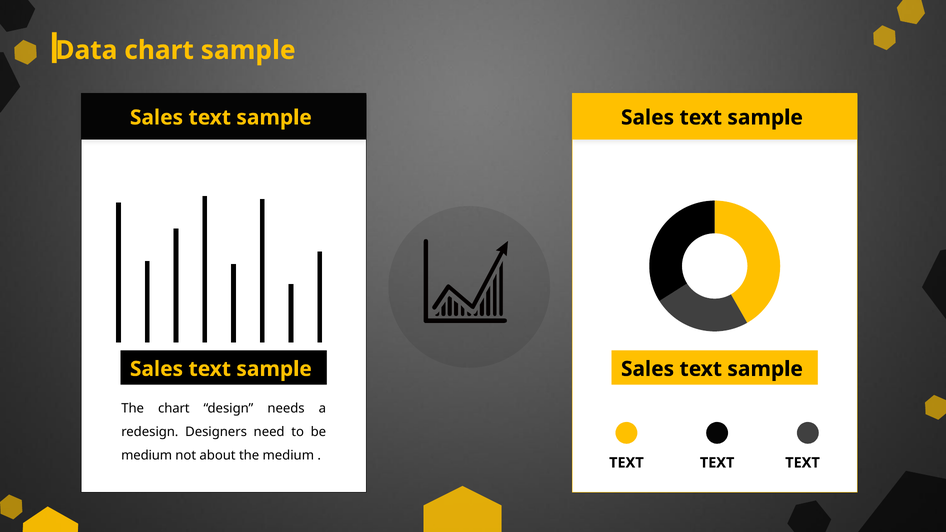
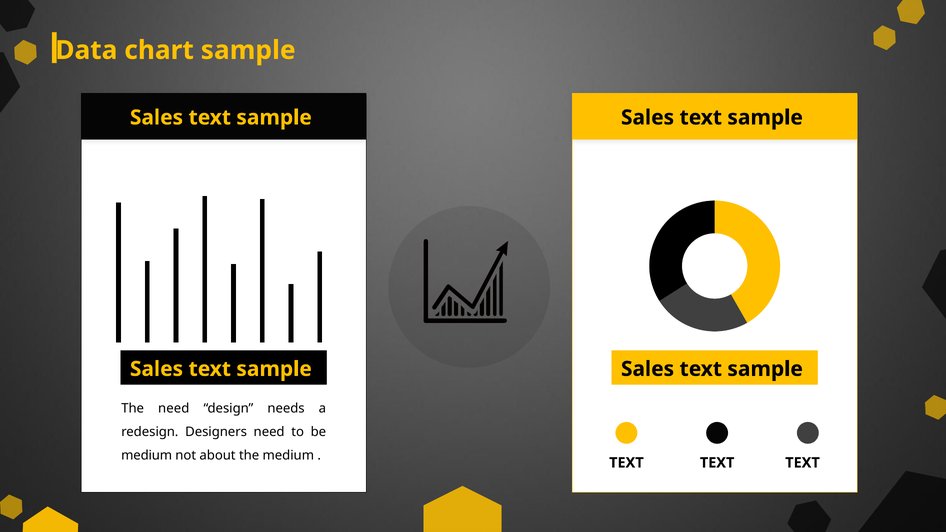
The chart: chart -> need (174, 408)
